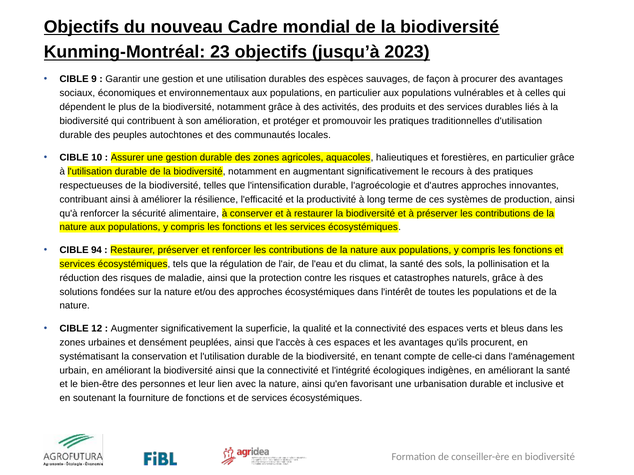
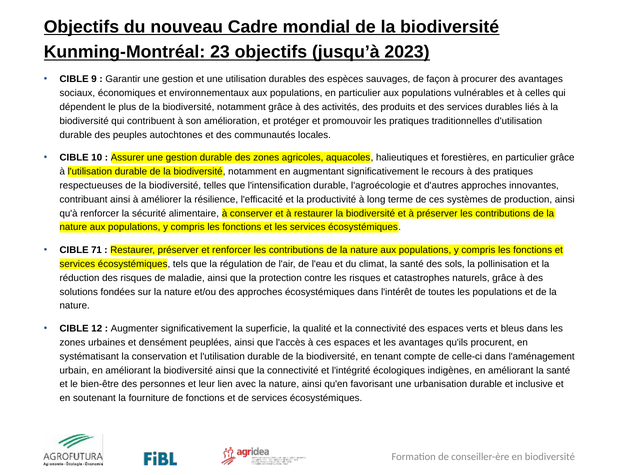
94: 94 -> 71 (97, 250)
